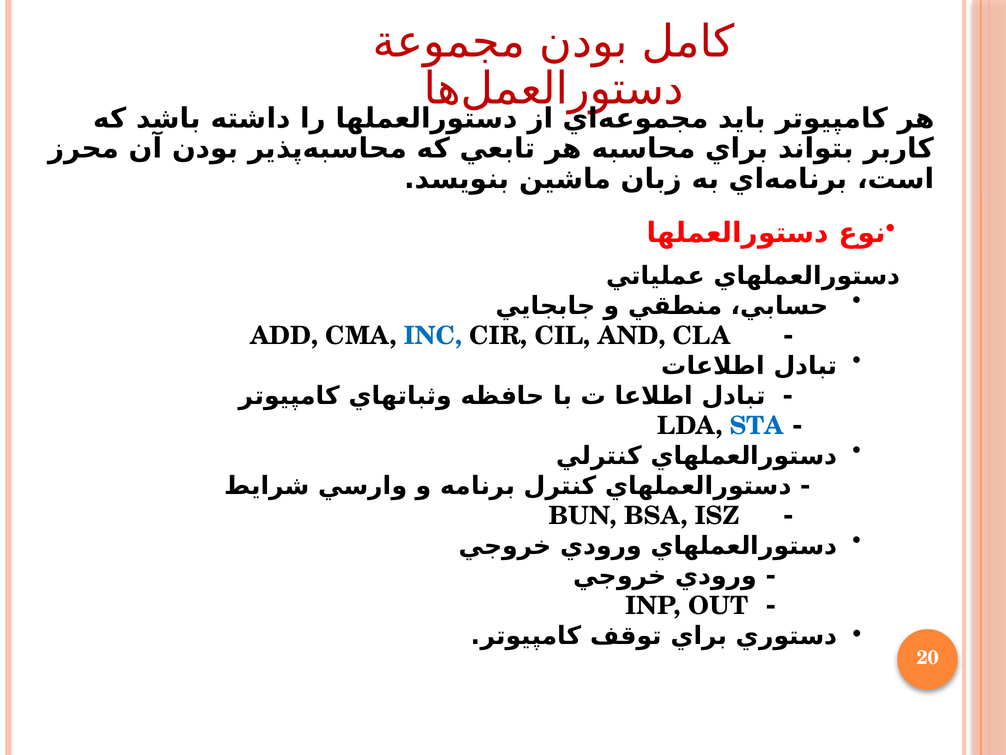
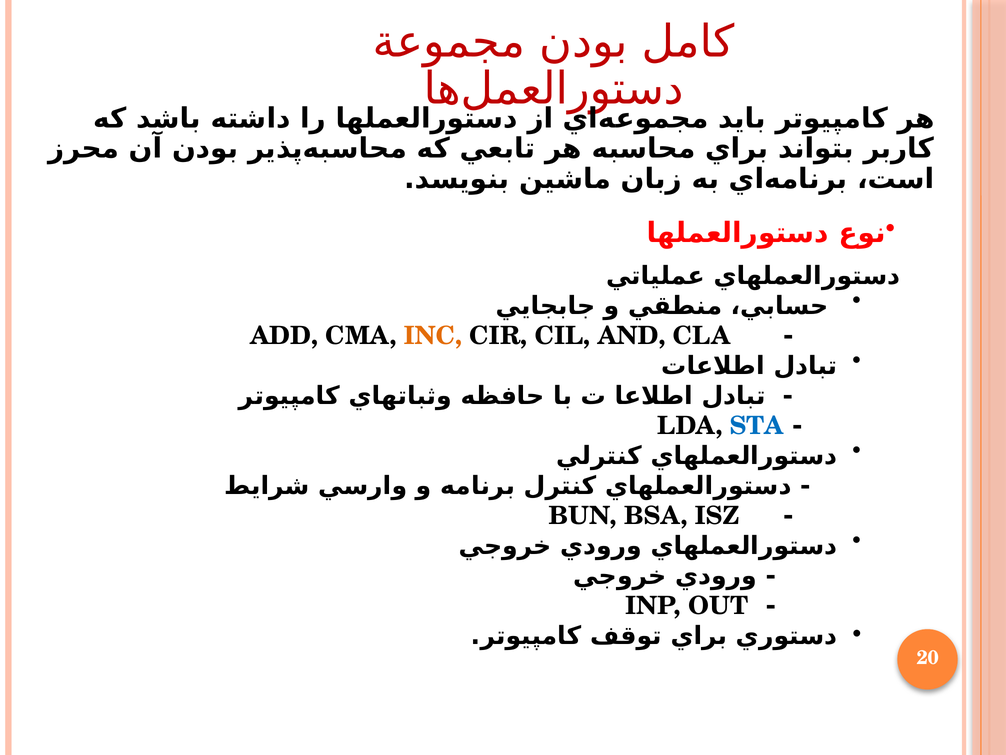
INC colour: blue -> orange (433, 335)
